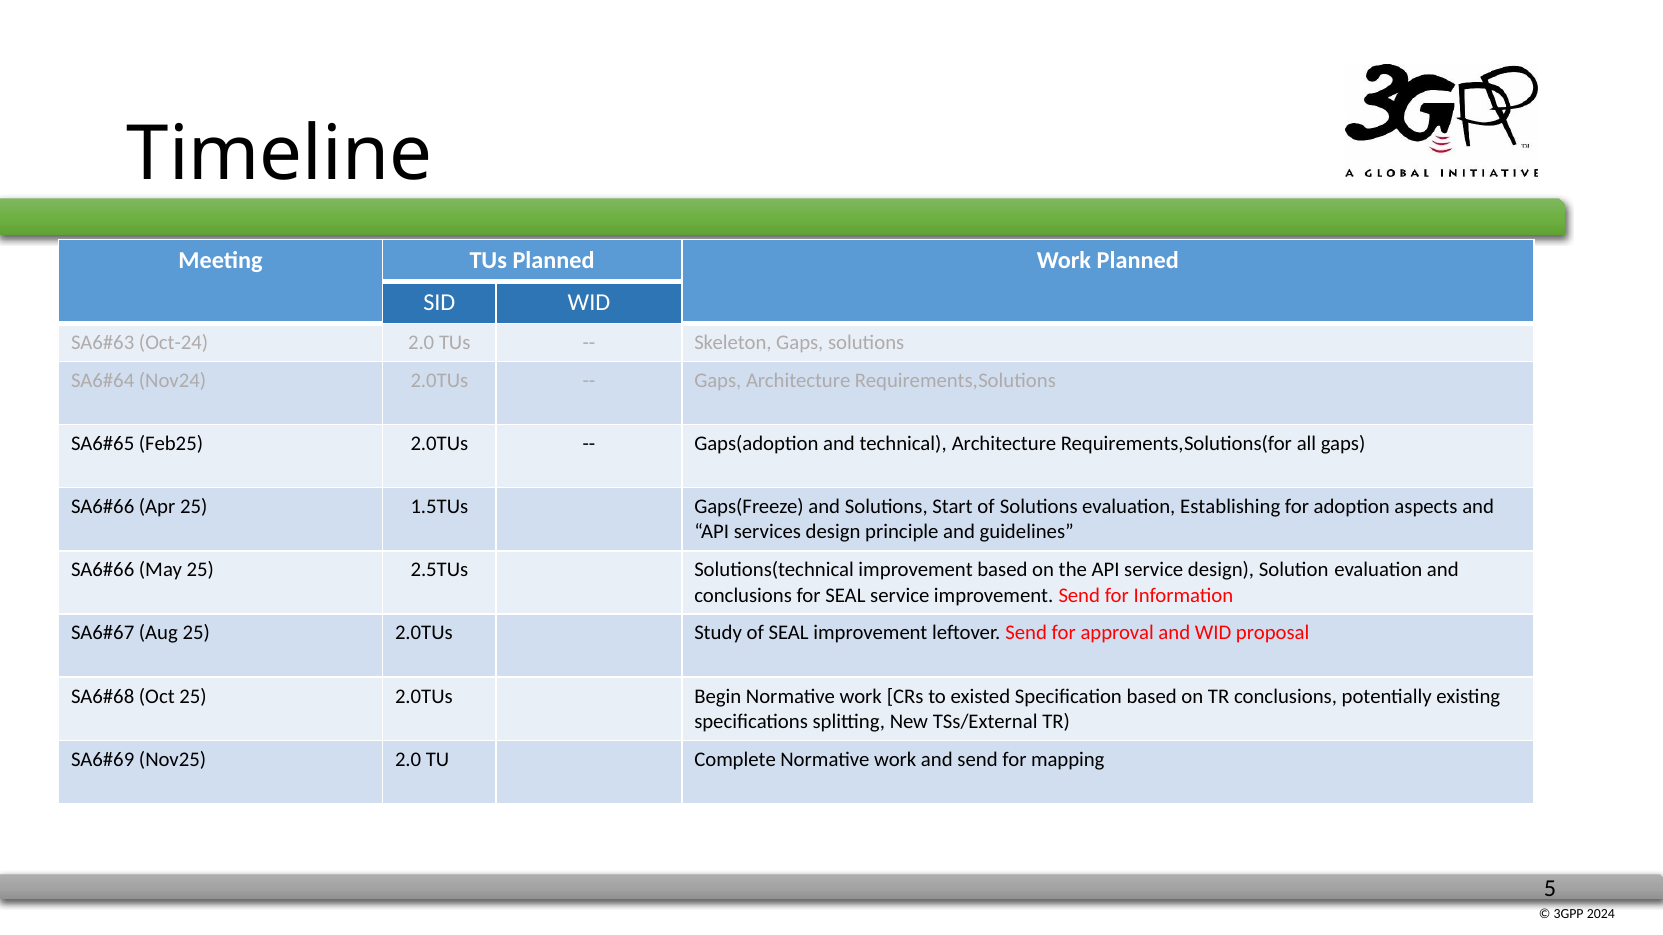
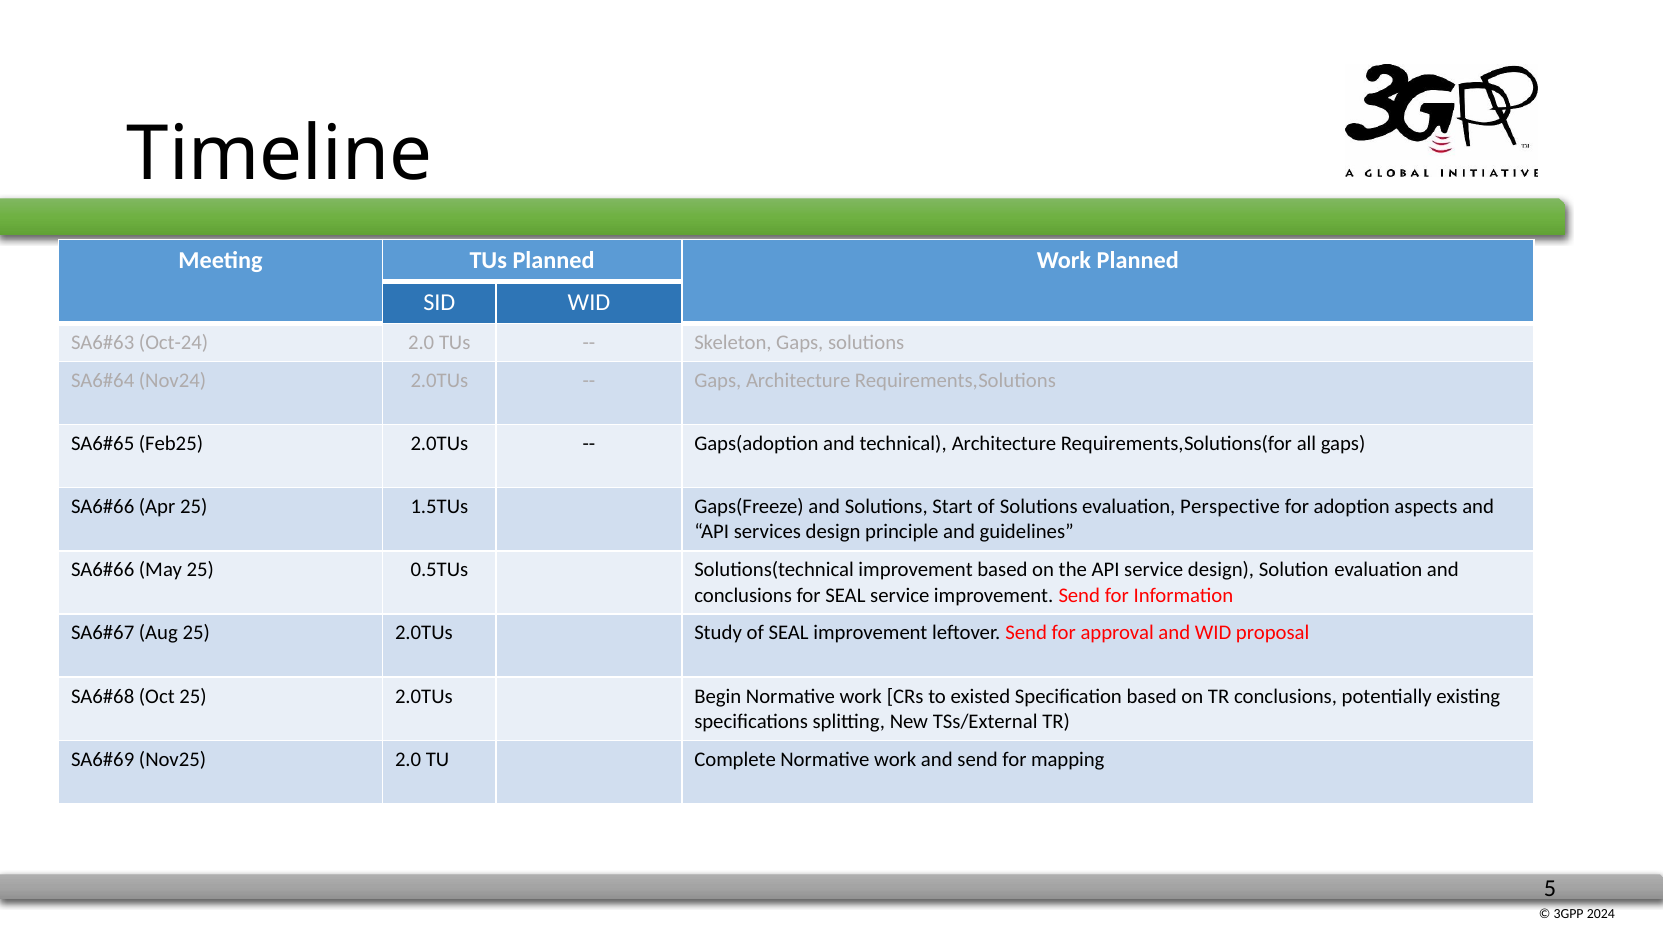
Establishing: Establishing -> Perspective (1230, 507)
2.5TUs: 2.5TUs -> 0.5TUs (439, 570)
